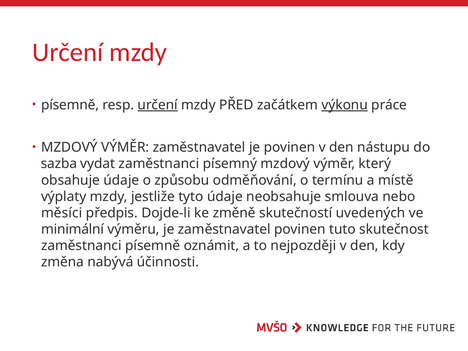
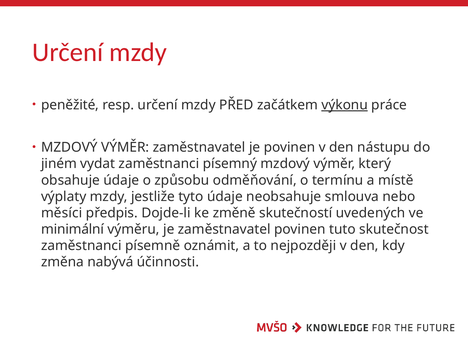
písemně: písemně -> peněžité (70, 105)
určení underline: present -> none (158, 105)
sazba: sazba -> jiném (59, 164)
